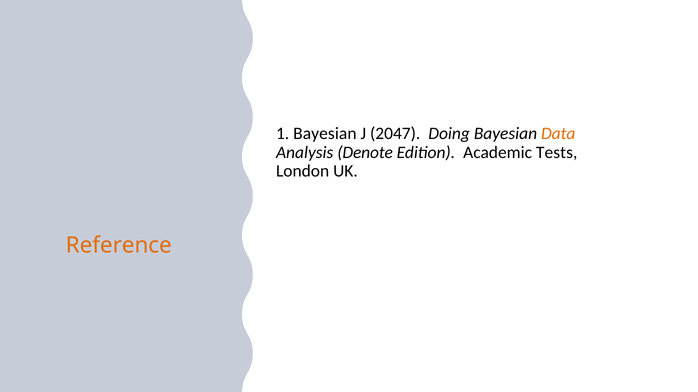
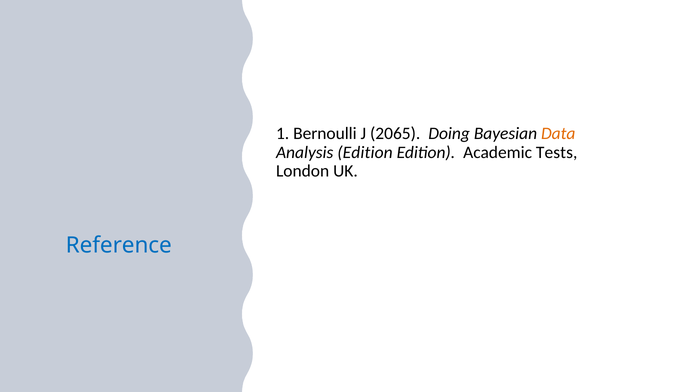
1 Bayesian: Bayesian -> Bernoulli (325, 134)
2047: 2047 -> 2065 (395, 134)
Analysis Denote: Denote -> Edition (365, 153)
Reference colour: orange -> blue (119, 246)
